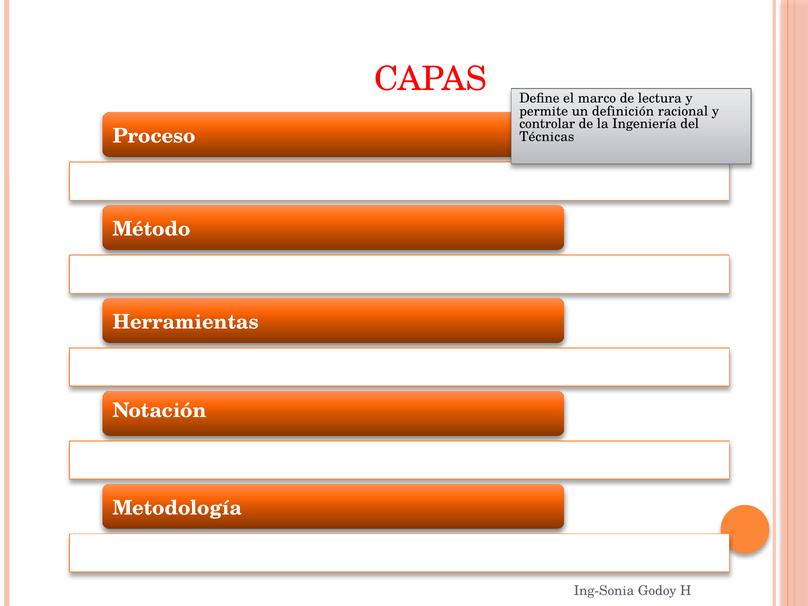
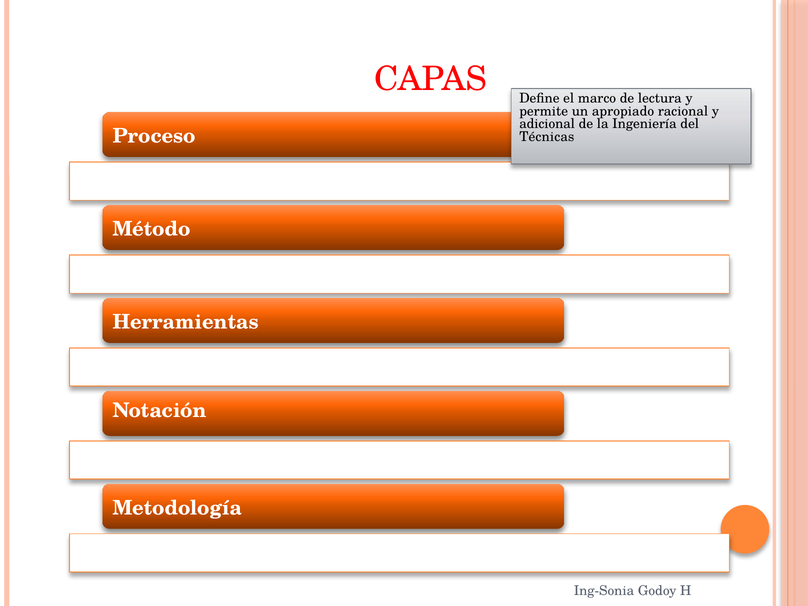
definición: definición -> apropiado (623, 111)
controlar: controlar -> adicional (547, 124)
